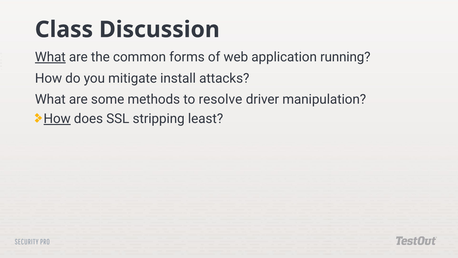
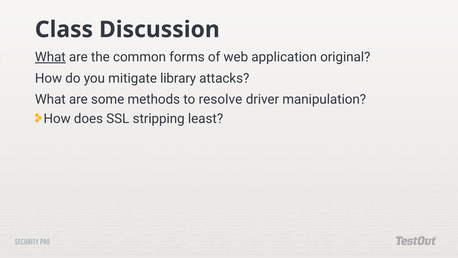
running: running -> original (345, 57)
install: install -> library (178, 78)
How underline: present -> none (57, 119)
